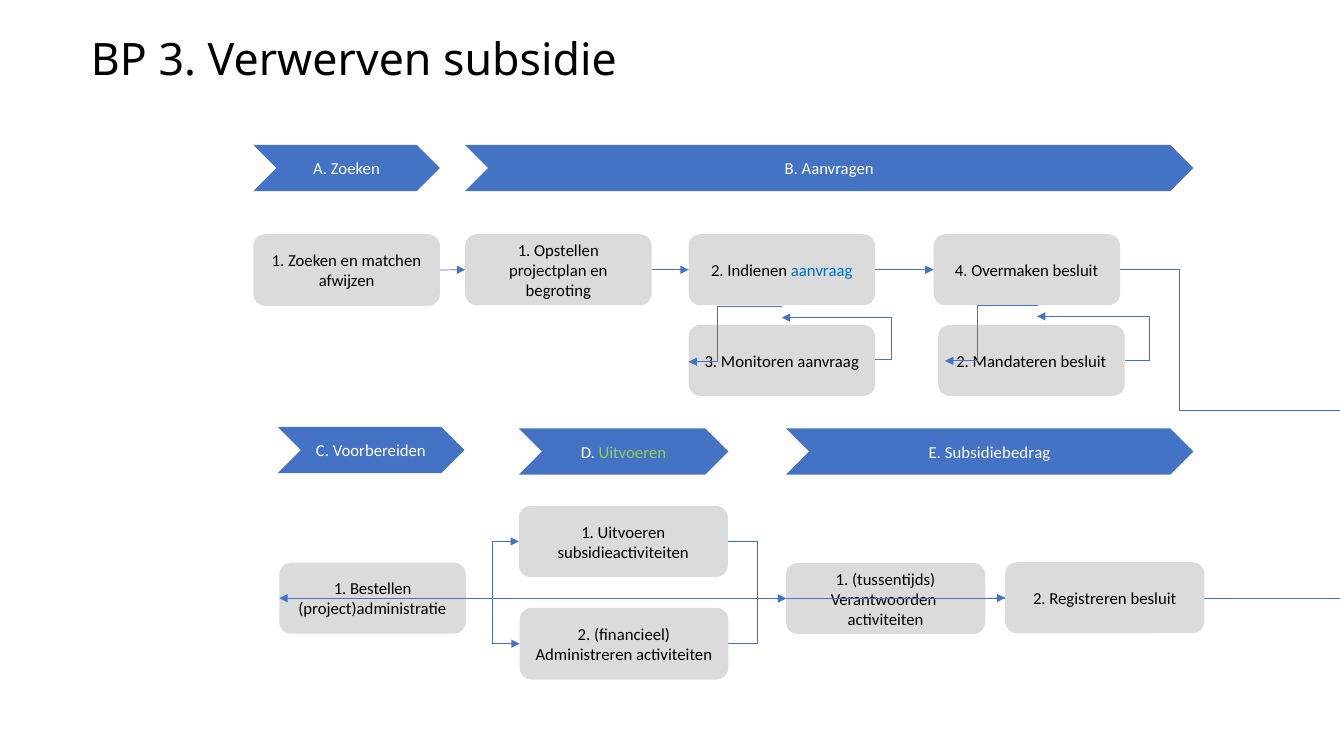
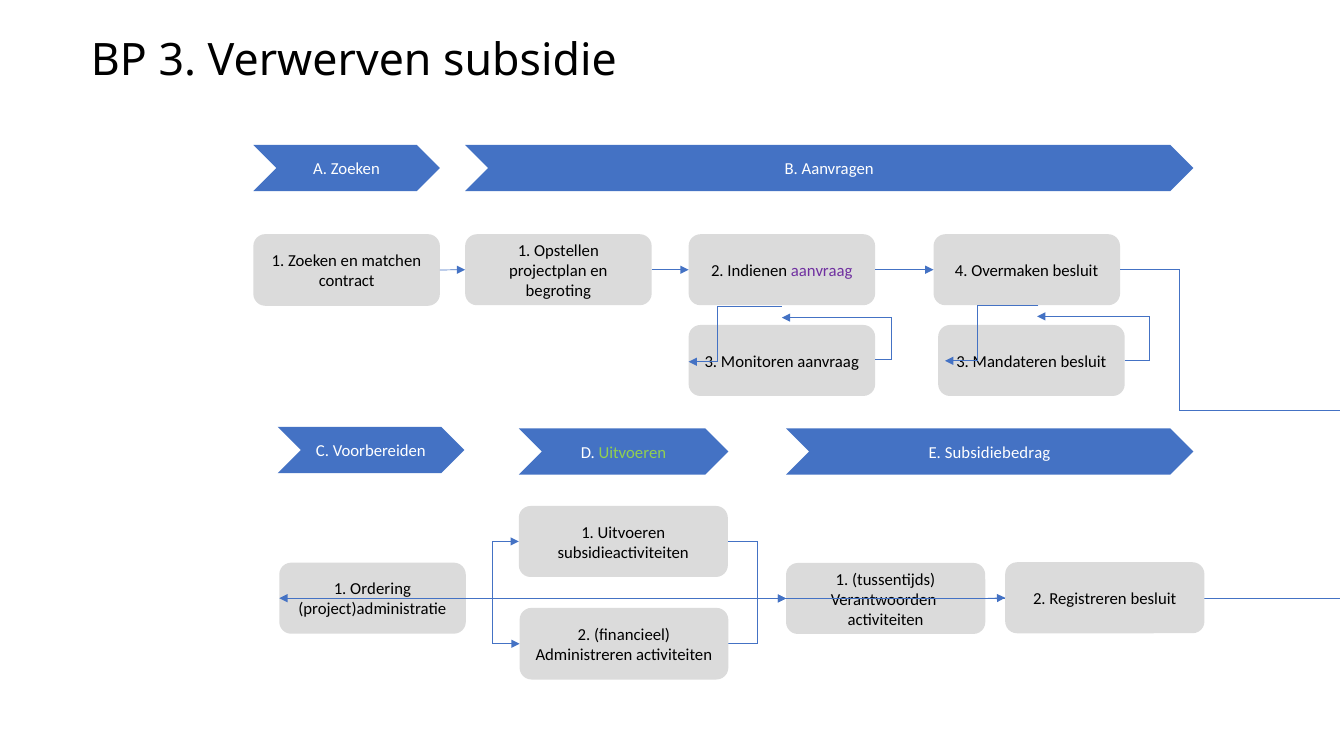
aanvraag colour: blue -> purple (822, 271)
afwijzen: afwijzen -> contract (347, 281)
aanvraag 2: 2 -> 3 (963, 361)
Bestellen: Bestellen -> Ordering (381, 589)
